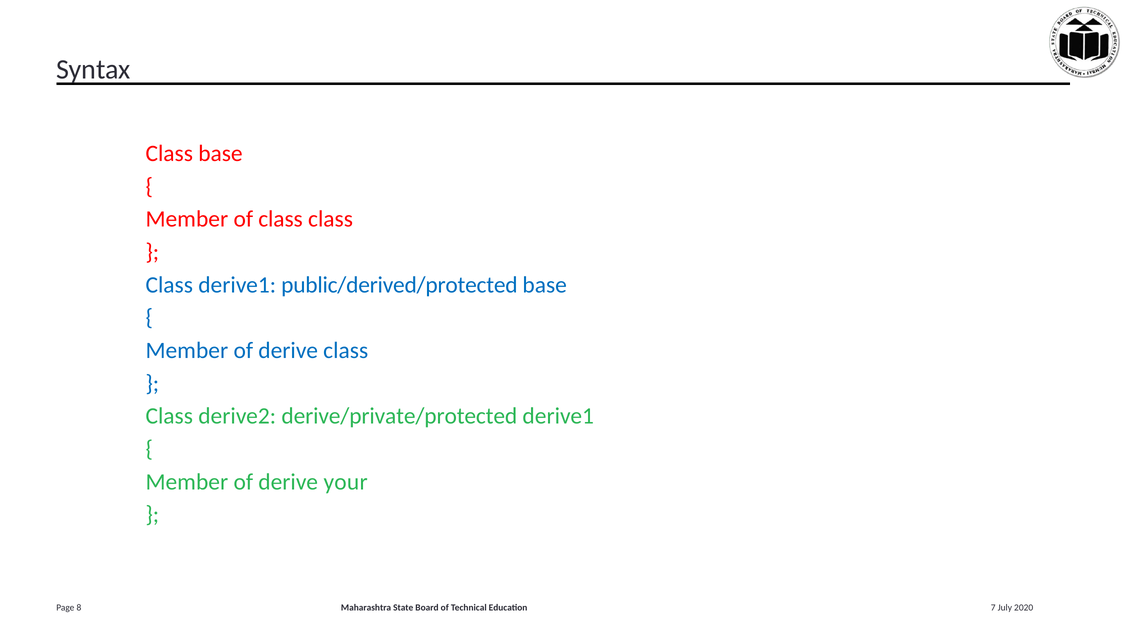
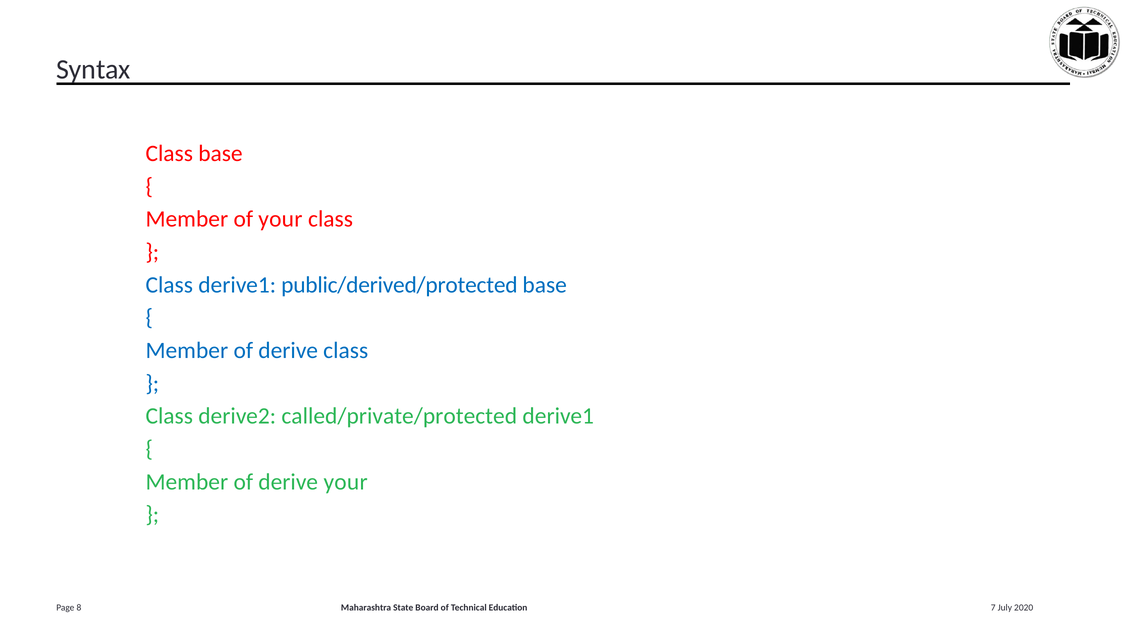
of class: class -> your (280, 219)
derive/private/protected: derive/private/protected -> called/private/protected (399, 416)
